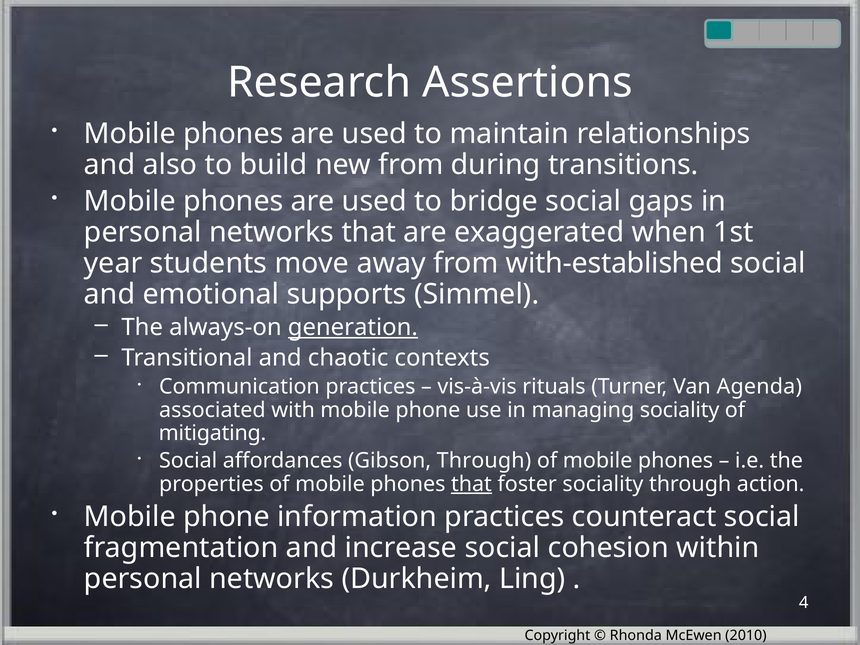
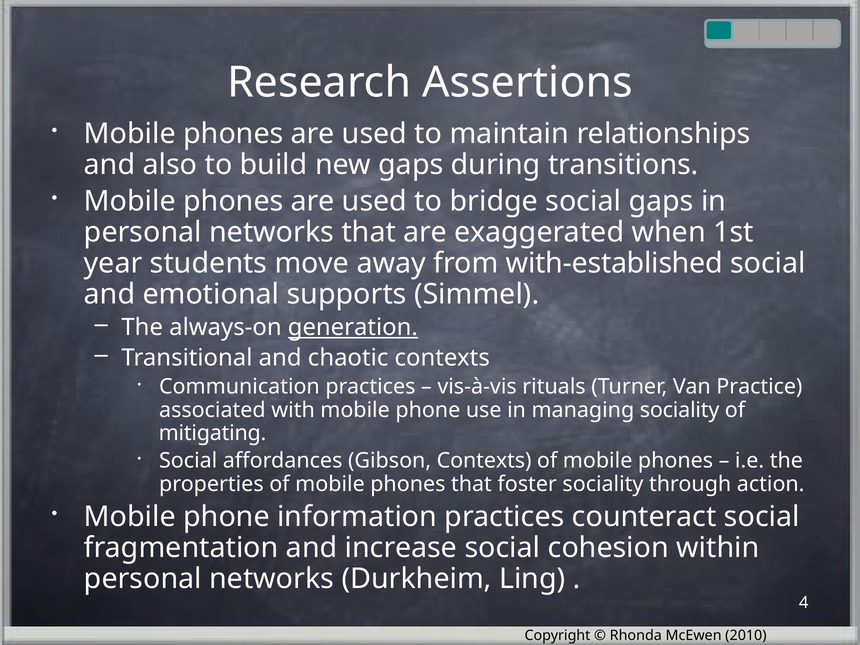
new from: from -> gaps (411, 165)
Agenda: Agenda -> Practice (759, 387)
Gibson Through: Through -> Contexts (484, 461)
that underline: present -> none (471, 484)
